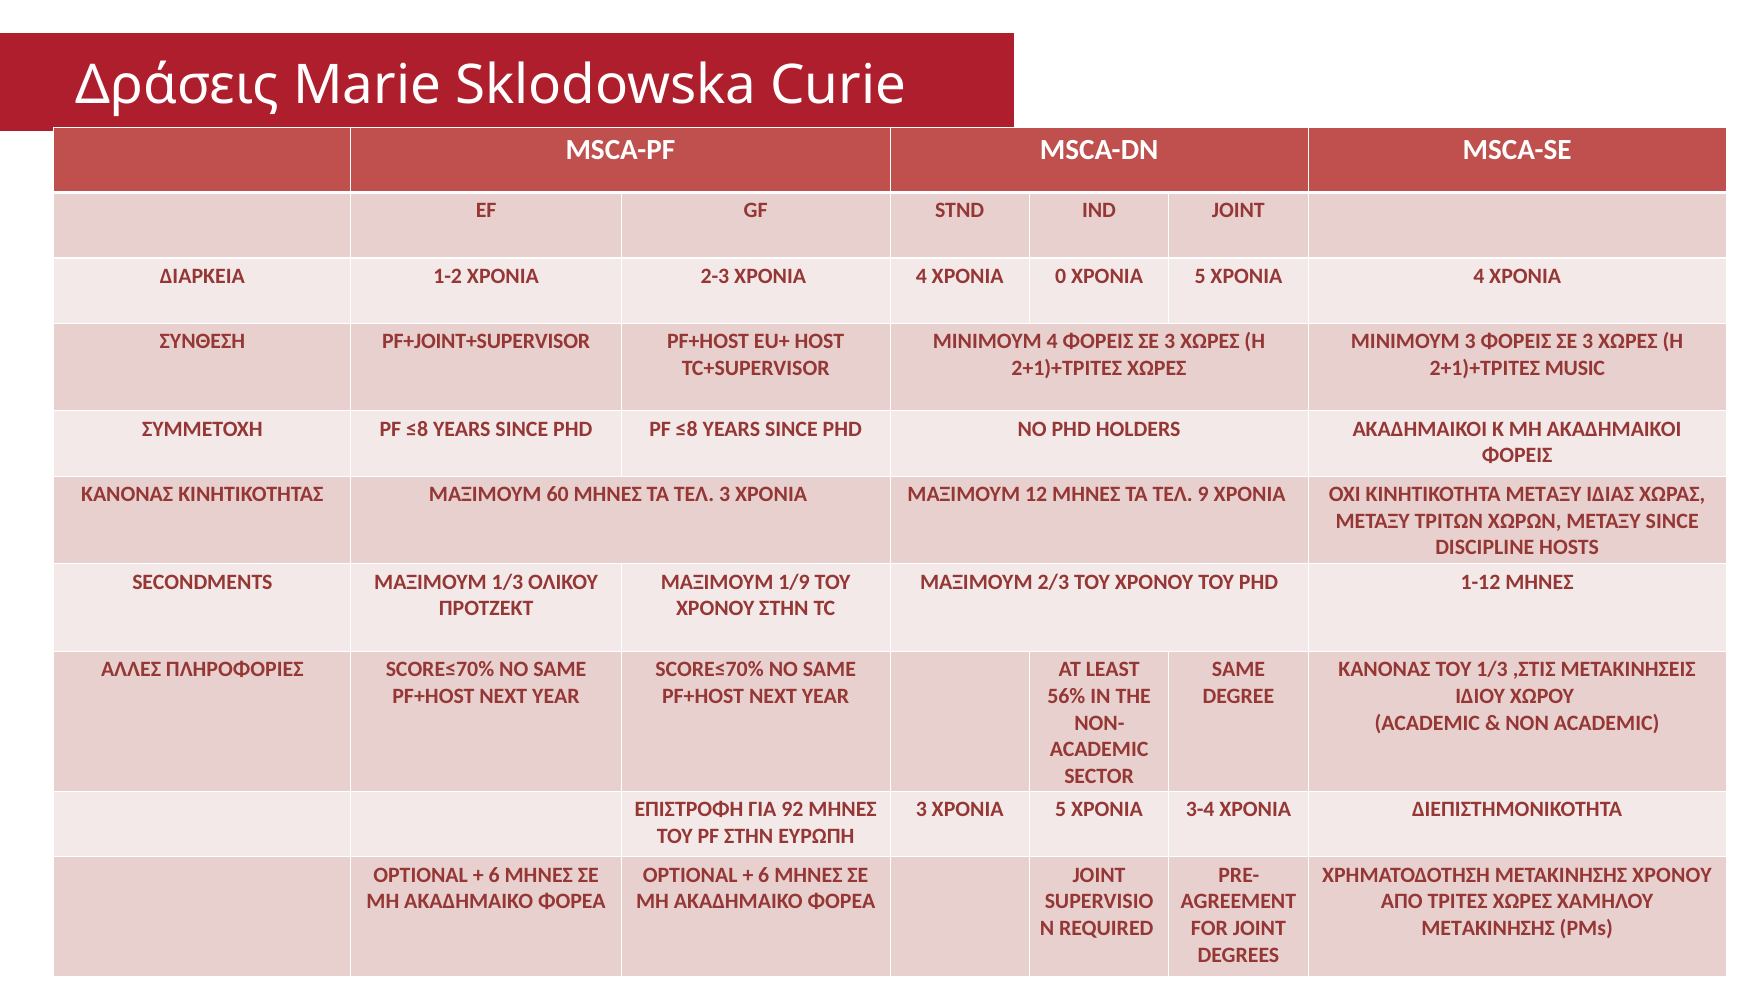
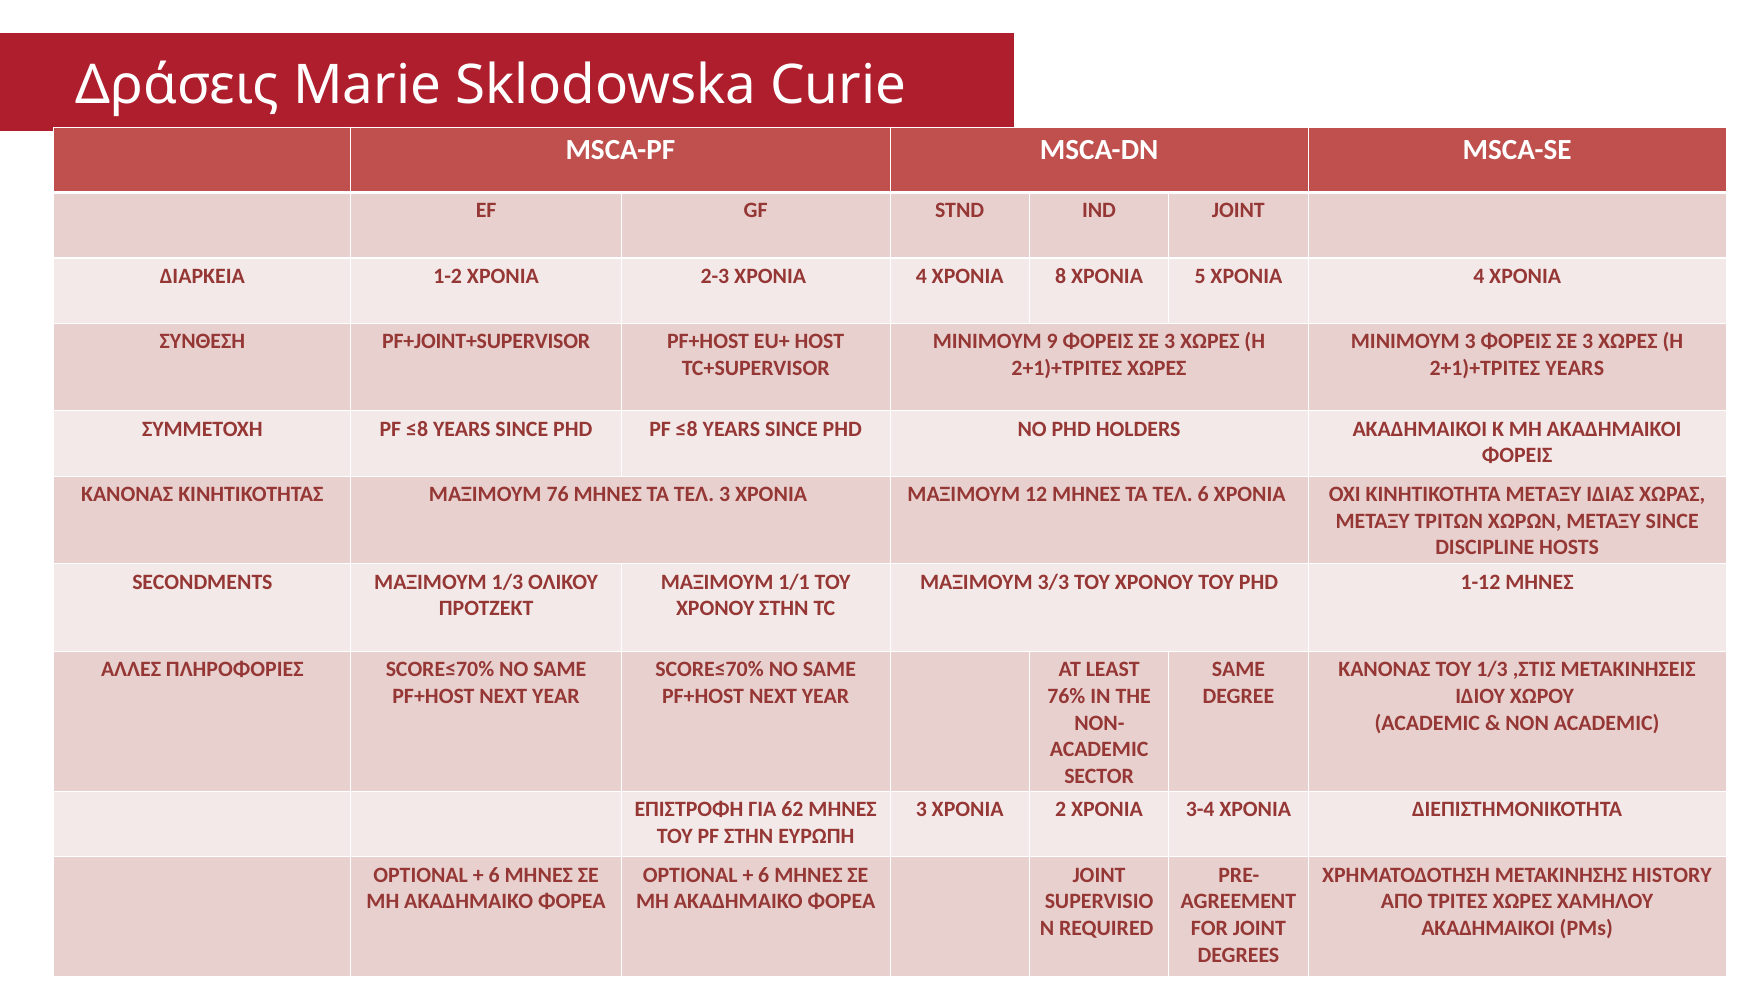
0: 0 -> 8 (1061, 276)
ΜΙΝΙΜΟΥΜ 4: 4 -> 9 (1052, 341)
2+1)+ΤΡΙΤΕΣ MUSIC: MUSIC -> YEARS (1575, 368)
60: 60 -> 76 (558, 494)
ΤΕΛ 9: 9 -> 6 (1203, 494)
1/9: 1/9 -> 1/1 (794, 581)
2/3: 2/3 -> 3/3 (1053, 581)
56%: 56% -> 76% (1066, 696)
92: 92 -> 62 (792, 809)
XΡONIA 5: 5 -> 2 (1061, 809)
ΜΕΤΑΚΙΝΗΣΗΣ ΧΡΟΝΟΥ: ΧΡΟΝΟΥ -> HISTORY (1672, 874)
ΜΕΤΑΚΙΝΗΣΗΣ: ΜΕΤΑΚΙΝΗΣΗΣ -> ΑΚΑΔΗΜΑΙΚΟΙ (1488, 928)
